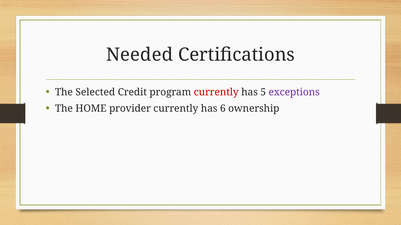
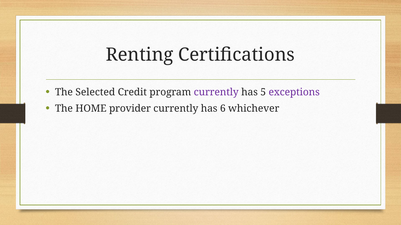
Needed: Needed -> Renting (140, 55)
currently colour: red -> purple (216, 92)
ownership: ownership -> whichever (254, 109)
